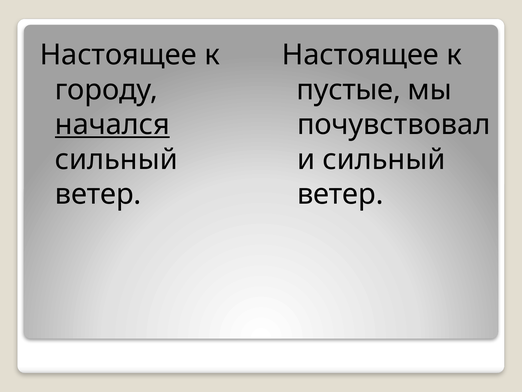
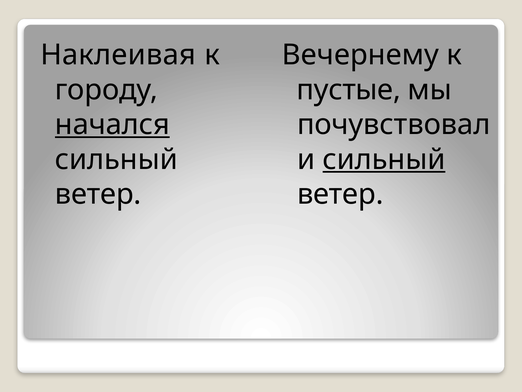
Настоящее: Настоящее -> Наклеивая (118, 55)
Настоящее: Настоящее -> Вечернему (360, 55)
сильный underline: none -> present (384, 159)
